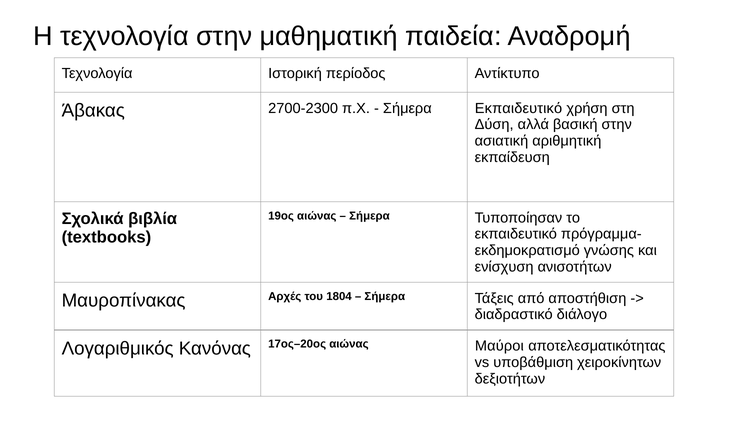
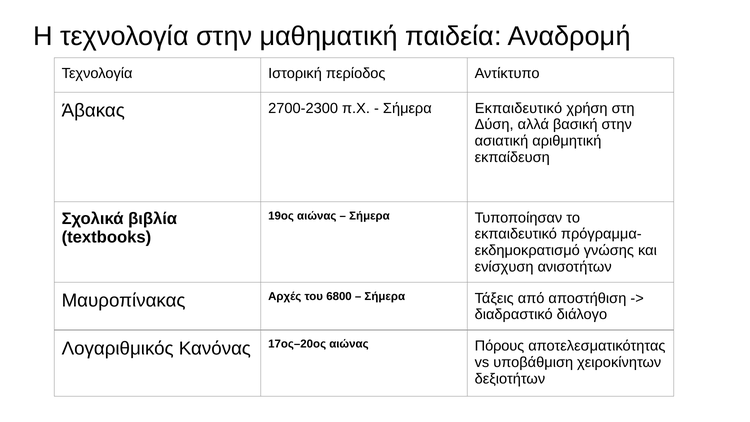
1804: 1804 -> 6800 (339, 296)
Μαύροι: Μαύροι -> Πόρους (499, 346)
